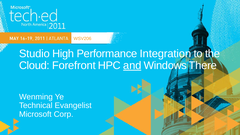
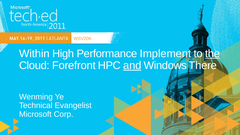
Studio: Studio -> Within (34, 54)
Integration: Integration -> Implement (165, 54)
the underline: none -> present (213, 54)
